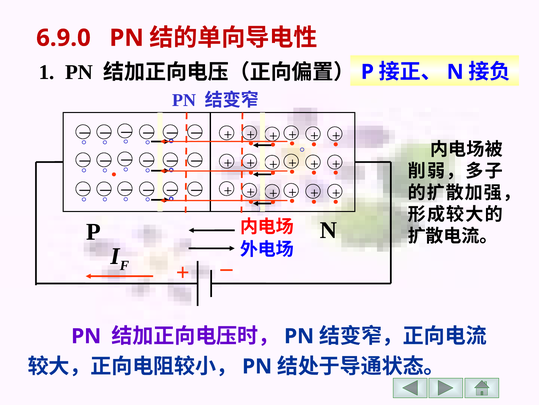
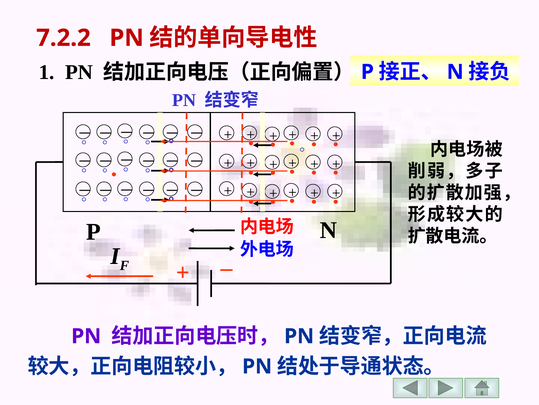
6.9.0: 6.9.0 -> 7.2.2 (63, 38)
